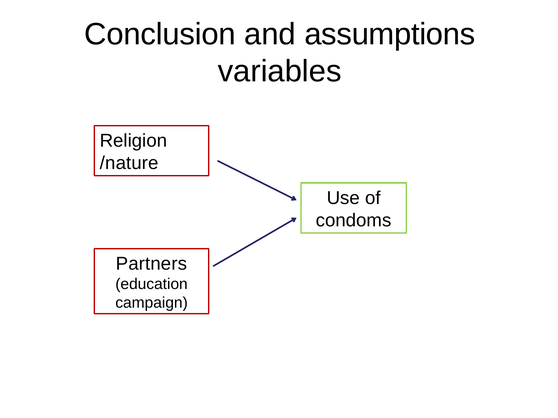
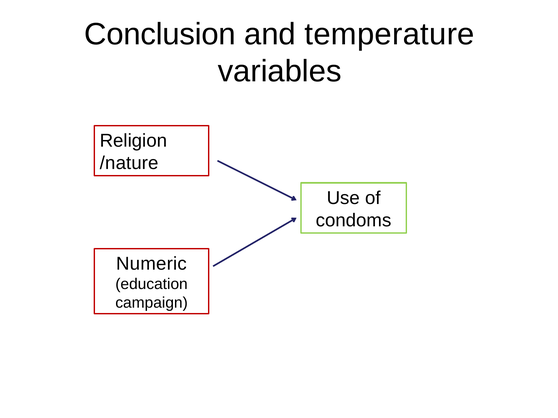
assumptions: assumptions -> temperature (390, 34)
Partners: Partners -> Numeric (151, 264)
